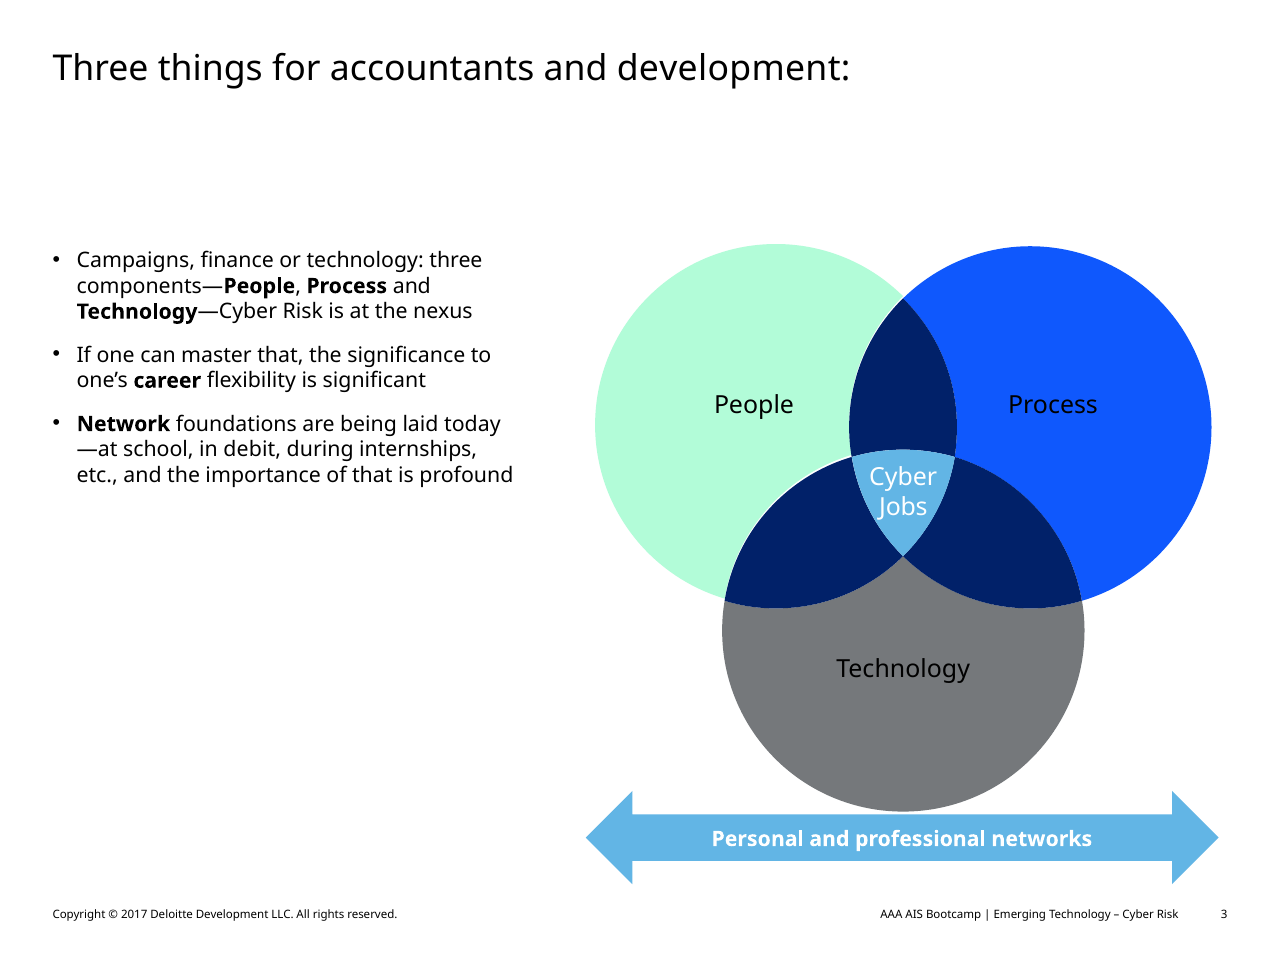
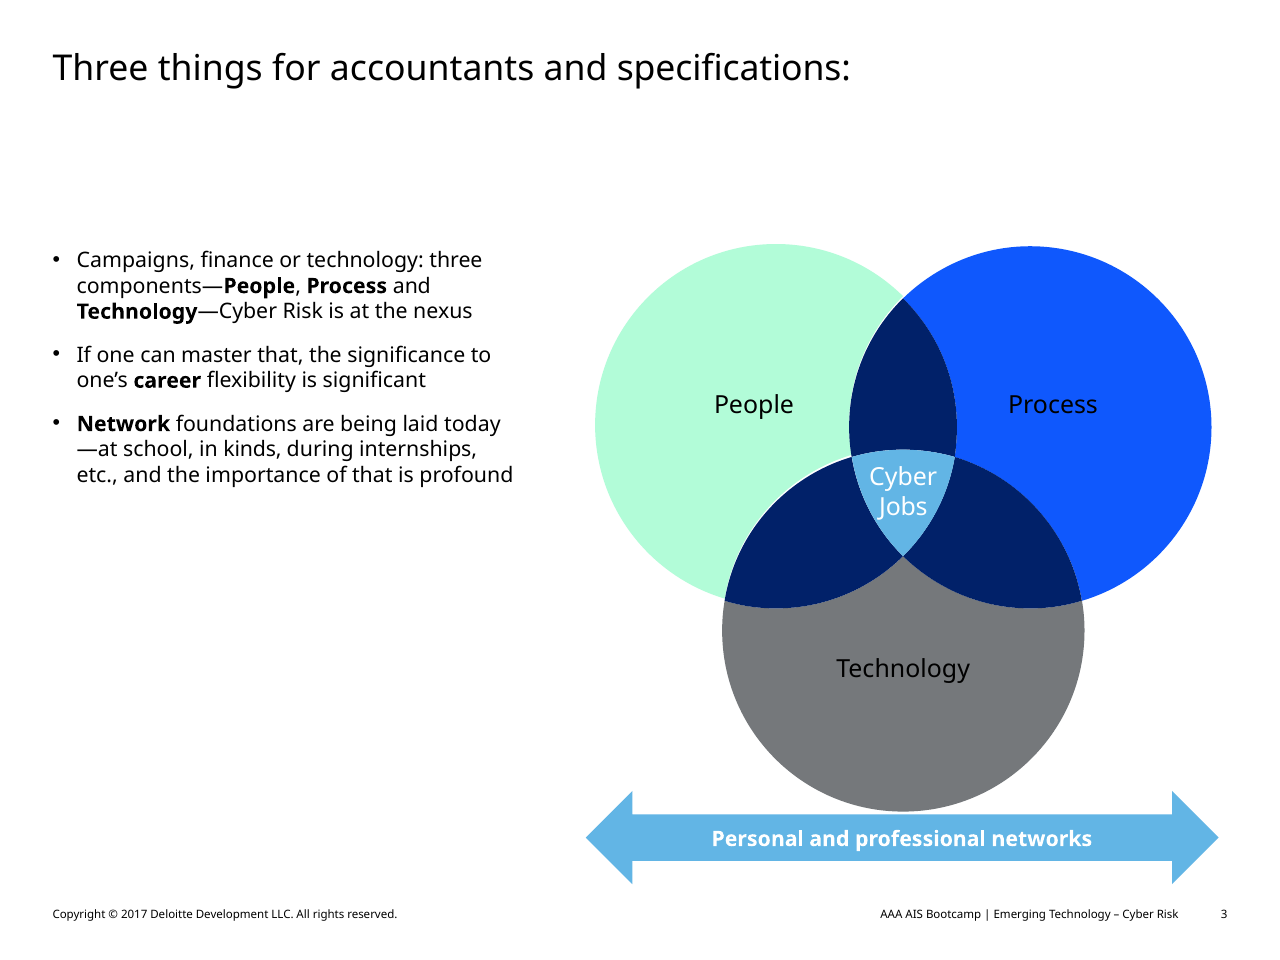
and development: development -> specifications (734, 68)
debit: debit -> kinds (252, 450)
